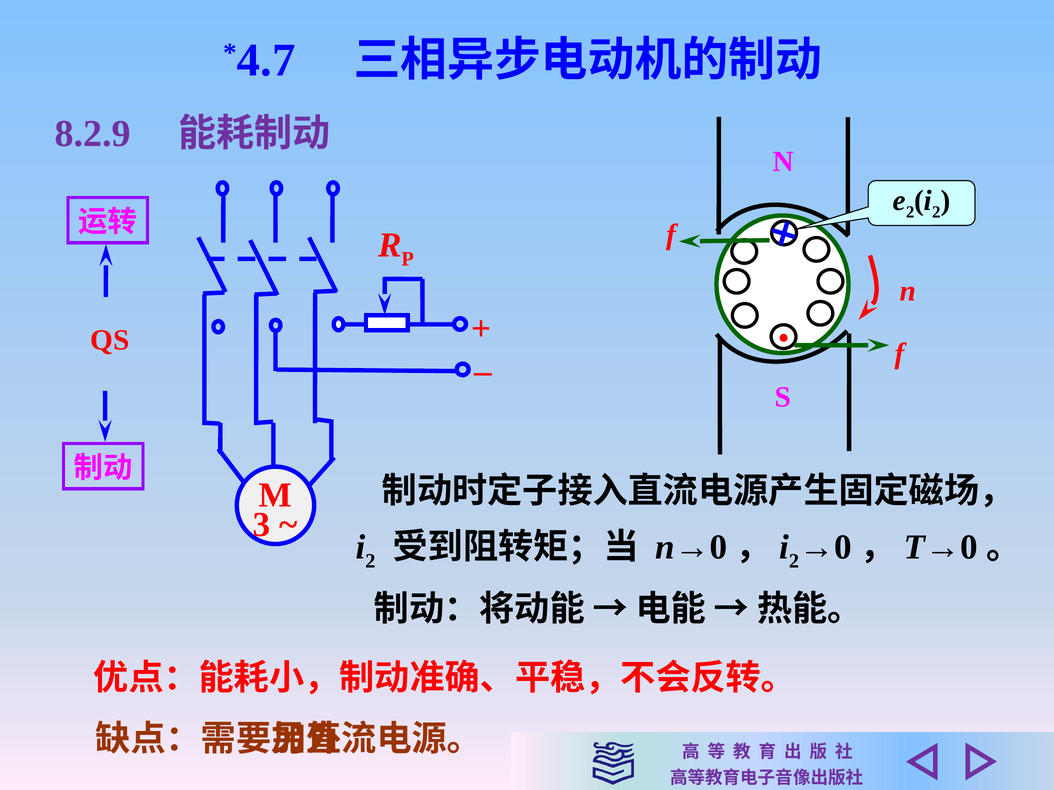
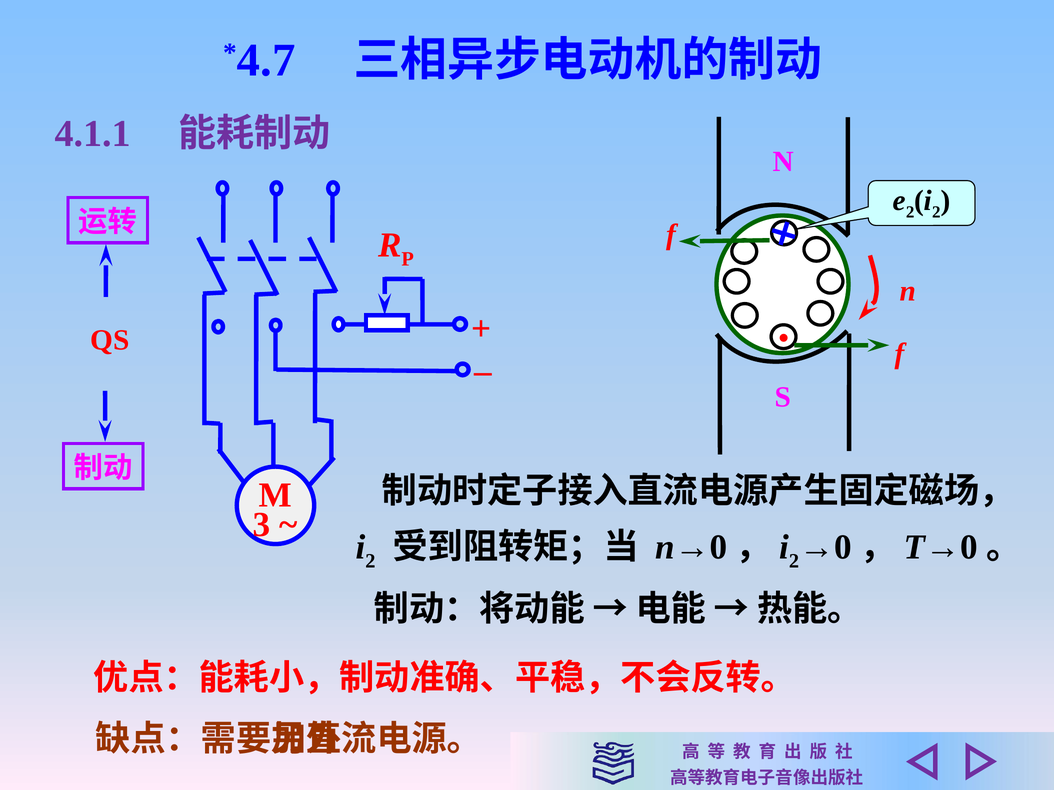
8.2.9: 8.2.9 -> 4.1.1 (93, 134)
